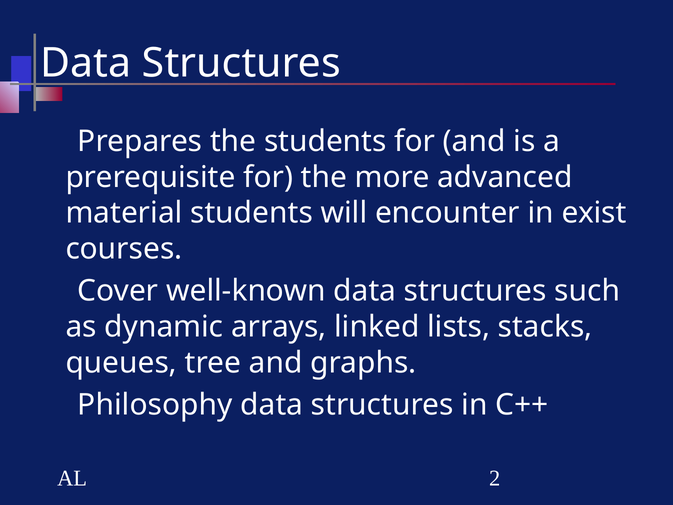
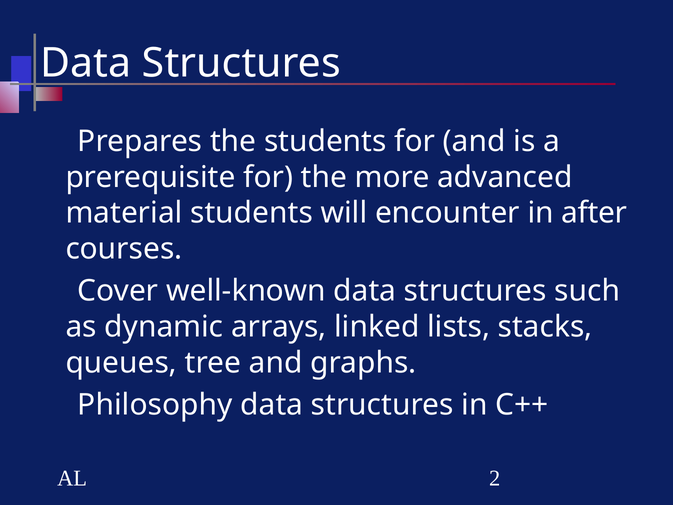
exist: exist -> after (594, 213)
